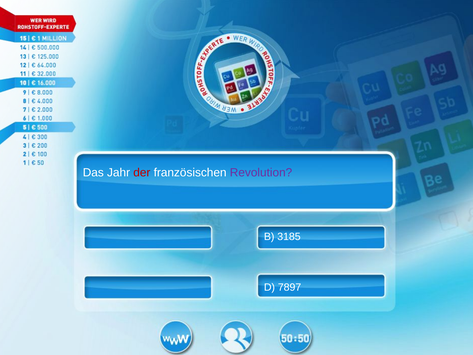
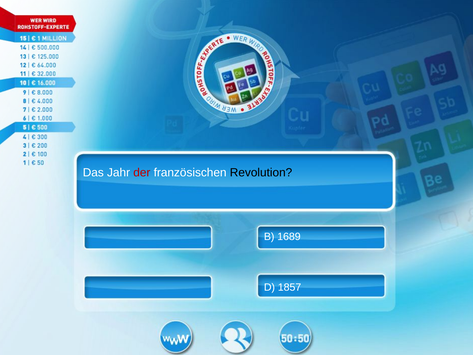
Revolution colour: purple -> black (261, 172)
3185: 3185 -> 1689 (289, 237)
7897: 7897 -> 1857 (290, 287)
